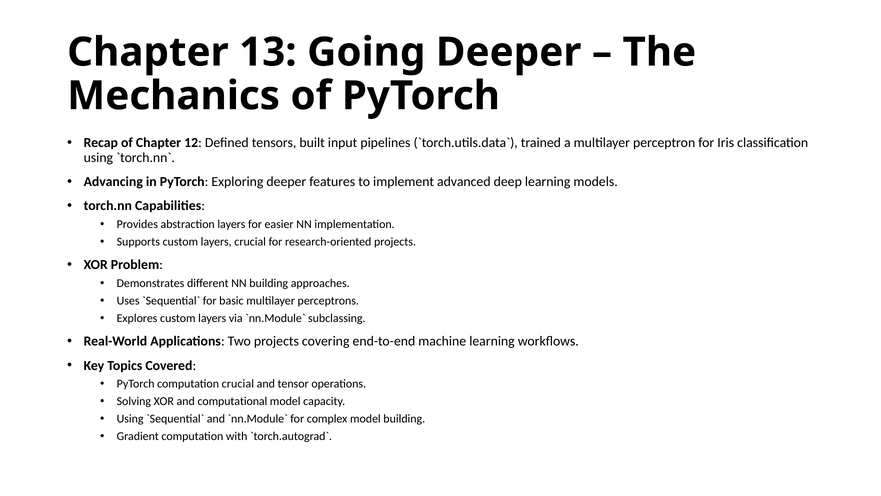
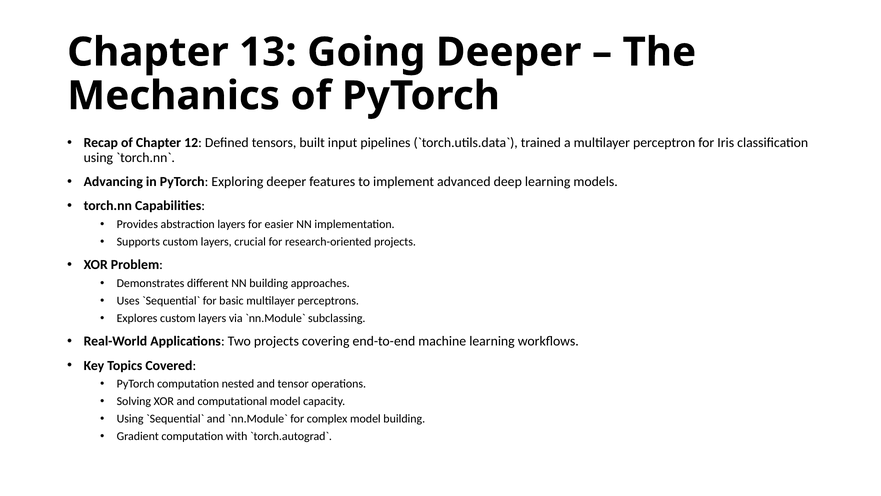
computation crucial: crucial -> nested (238, 384)
